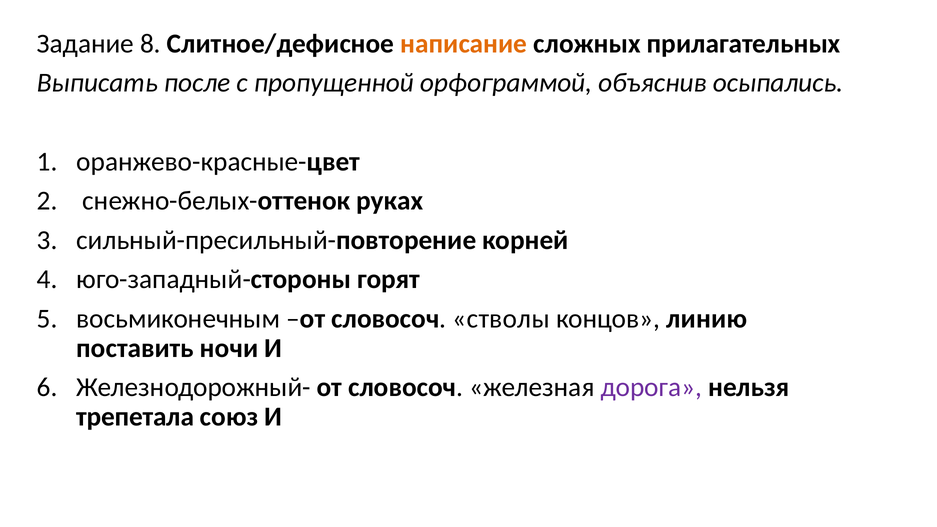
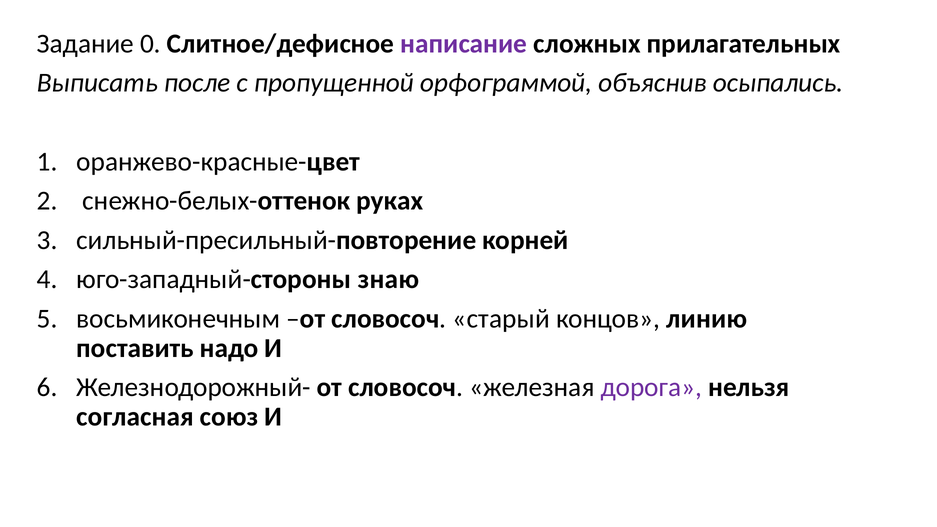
8: 8 -> 0 (151, 44)
написание colour: orange -> purple (464, 44)
горят: горят -> знаю (388, 279)
стволы: стволы -> старый (501, 319)
ночи: ночи -> надо (229, 348)
трепетала: трепетала -> согласная (135, 417)
